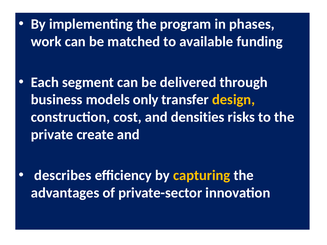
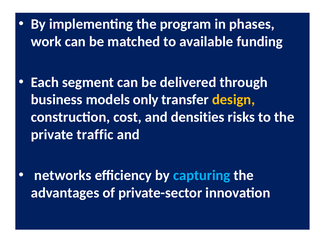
create: create -> traffic (95, 135)
describes: describes -> networks (63, 175)
capturing colour: yellow -> light blue (202, 175)
